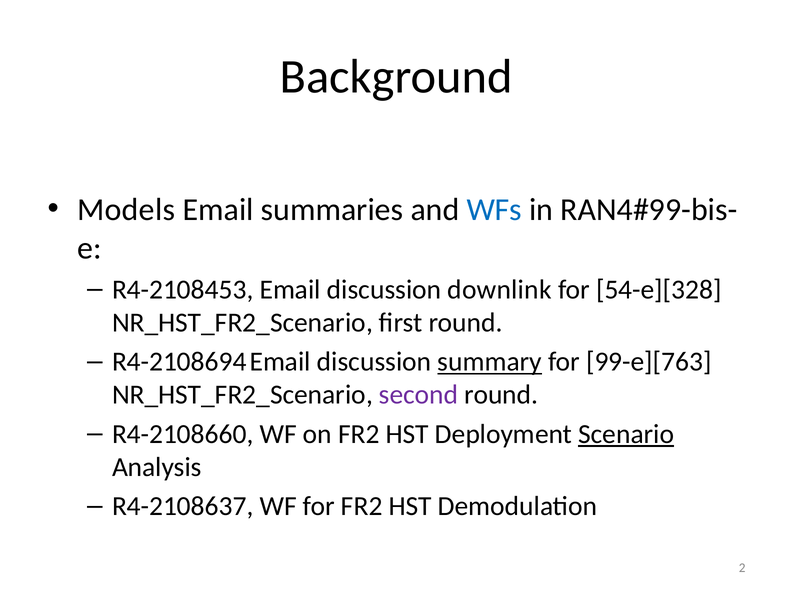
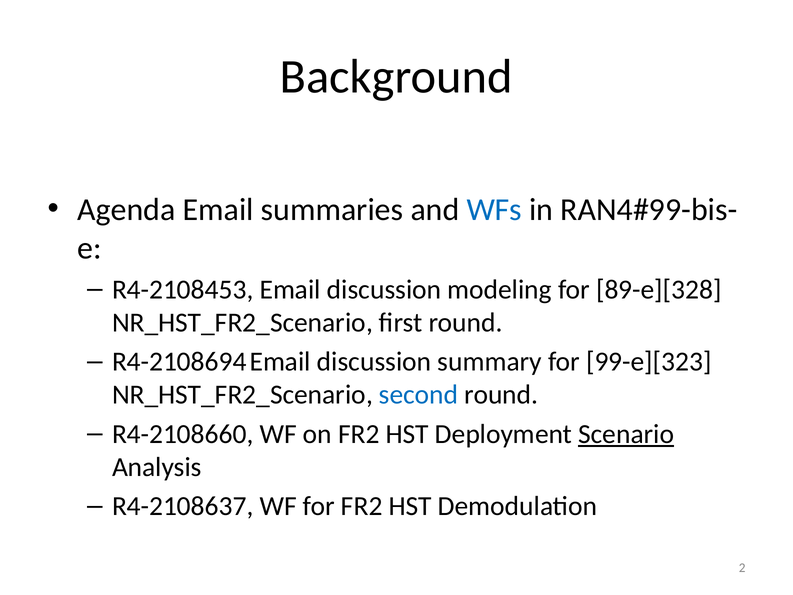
Models: Models -> Agenda (126, 210)
downlink: downlink -> modeling (500, 289)
54-e][328: 54-e][328 -> 89-e][328 (659, 289)
summary underline: present -> none (490, 362)
99-e][763: 99-e][763 -> 99-e][323 (649, 362)
second colour: purple -> blue (419, 395)
